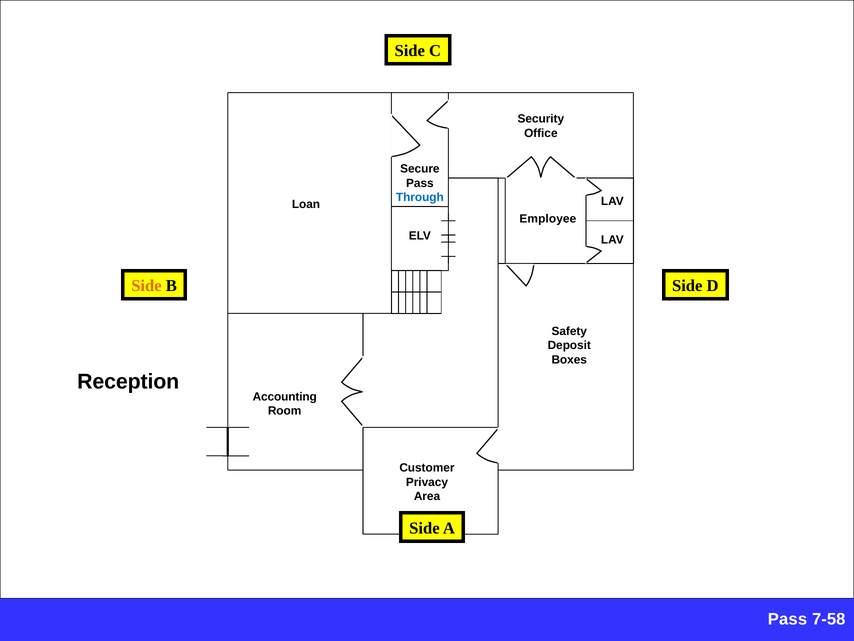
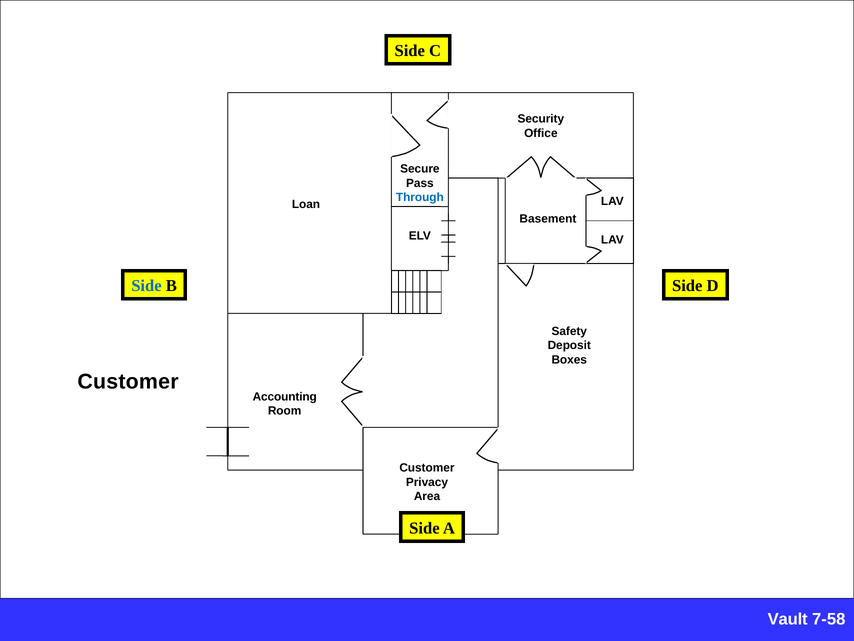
Employee: Employee -> Basement (548, 218)
Side colour: orange -> blue (146, 286)
Reception: Reception -> Customer (128, 381)
Pass: Pass -> Vault (788, 619)
